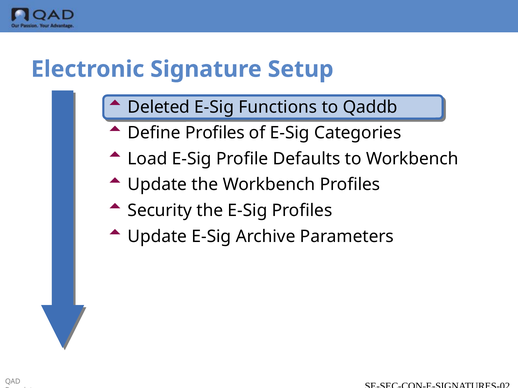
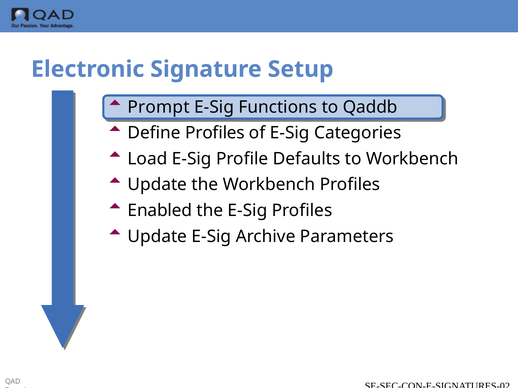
Deleted: Deleted -> Prompt (159, 107)
Security: Security -> Enabled (160, 211)
